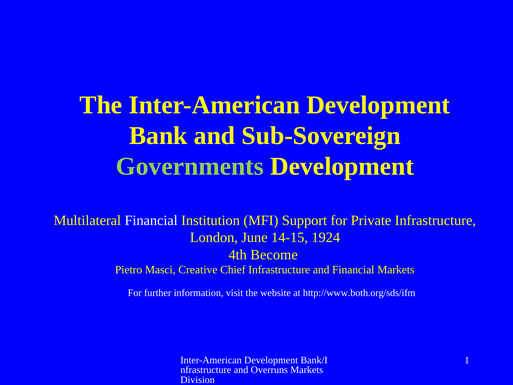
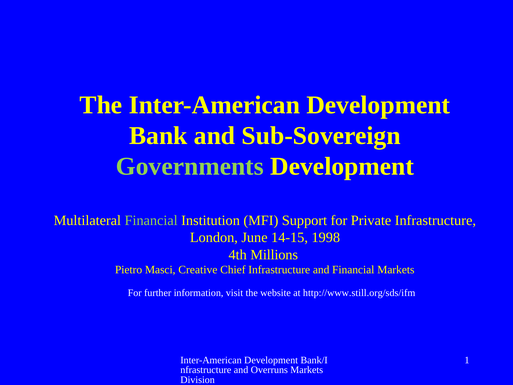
Financial colour: white -> light green (151, 220)
1924: 1924 -> 1998 (326, 237)
Become: Become -> Millions (274, 255)
http://www.both.org/sds/ifm: http://www.both.org/sds/ifm -> http://www.still.org/sds/ifm (359, 293)
